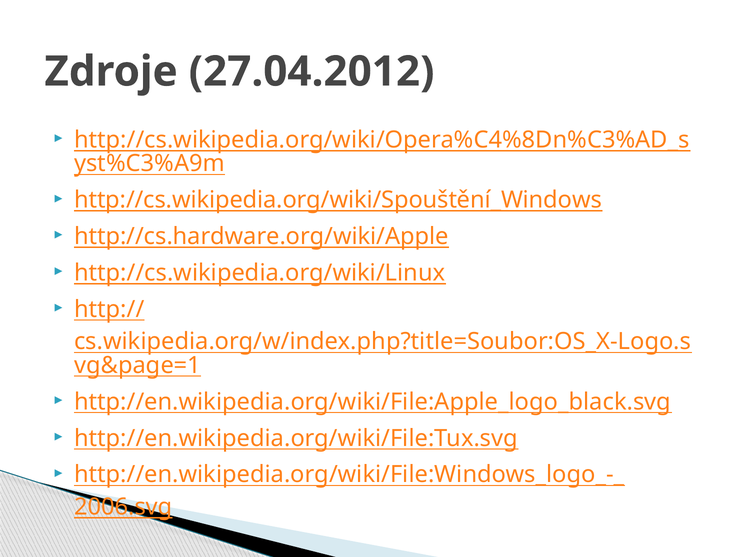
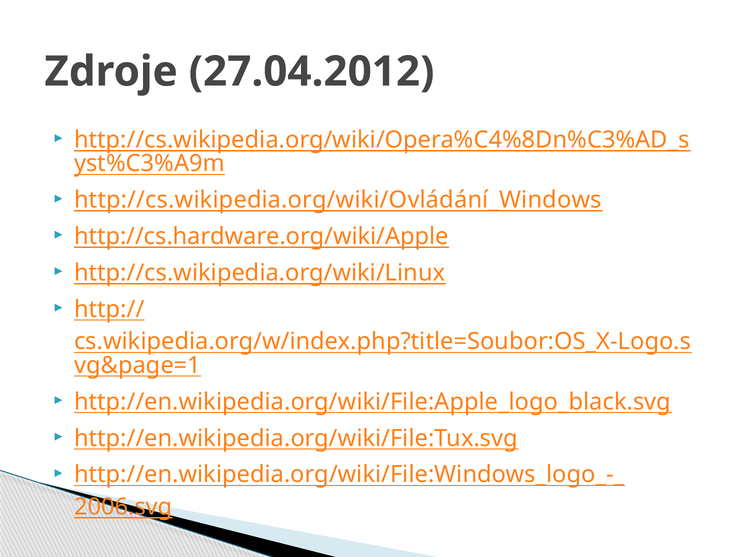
http://cs.wikipedia.org/wiki/Spouštění_Windows: http://cs.wikipedia.org/wiki/Spouštění_Windows -> http://cs.wikipedia.org/wiki/Ovládání_Windows (338, 200)
